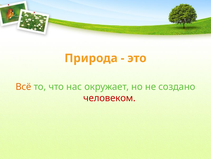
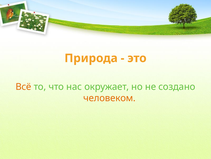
человеком colour: red -> orange (109, 98)
